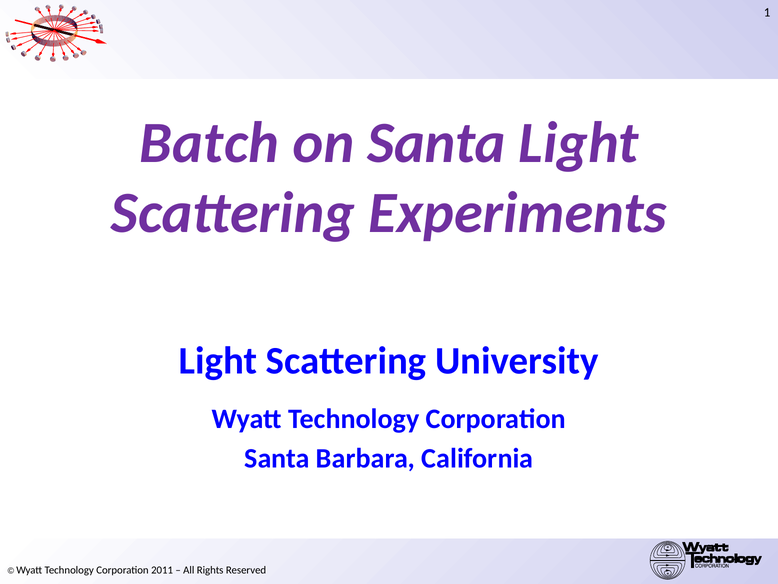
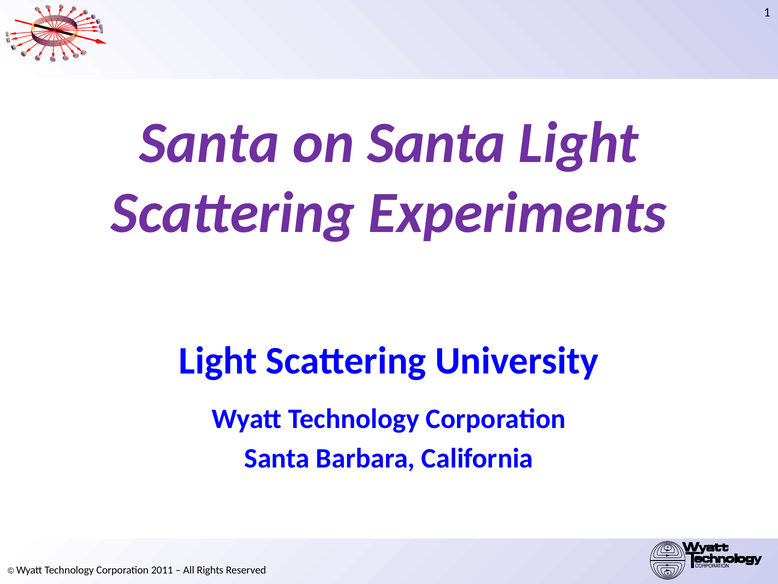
Batch: Batch -> Santa (209, 143)
